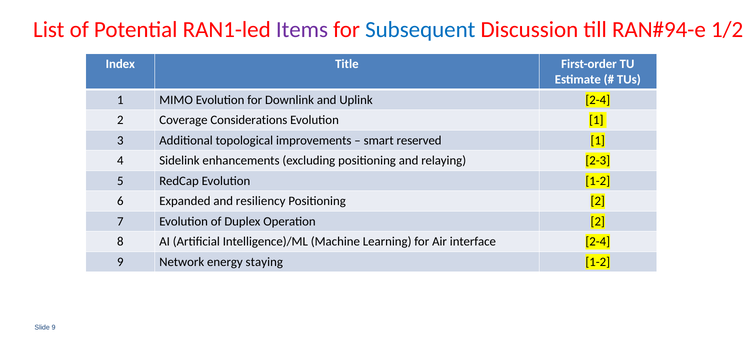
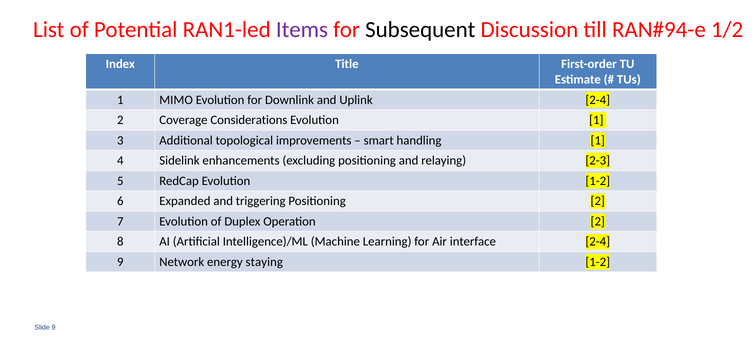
Subsequent colour: blue -> black (420, 30)
reserved: reserved -> handling (419, 140)
resiliency: resiliency -> triggering (261, 201)
